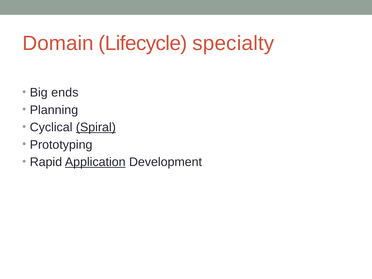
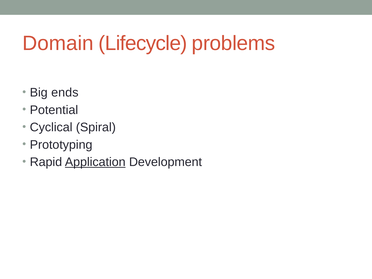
specialty: specialty -> problems (234, 43)
Planning: Planning -> Potential (54, 110)
Spiral underline: present -> none (96, 127)
